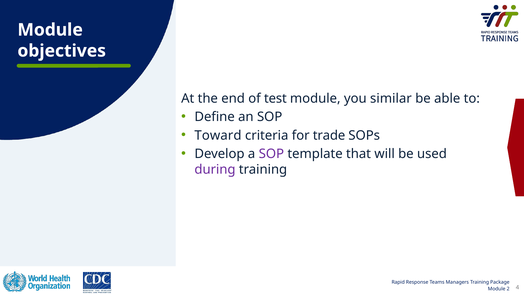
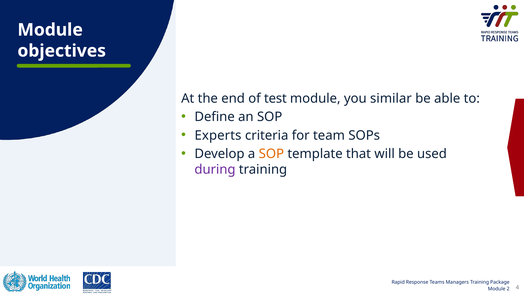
Toward: Toward -> Experts (218, 135)
trade: trade -> team (329, 135)
SOP colour: purple -> orange (271, 154)
